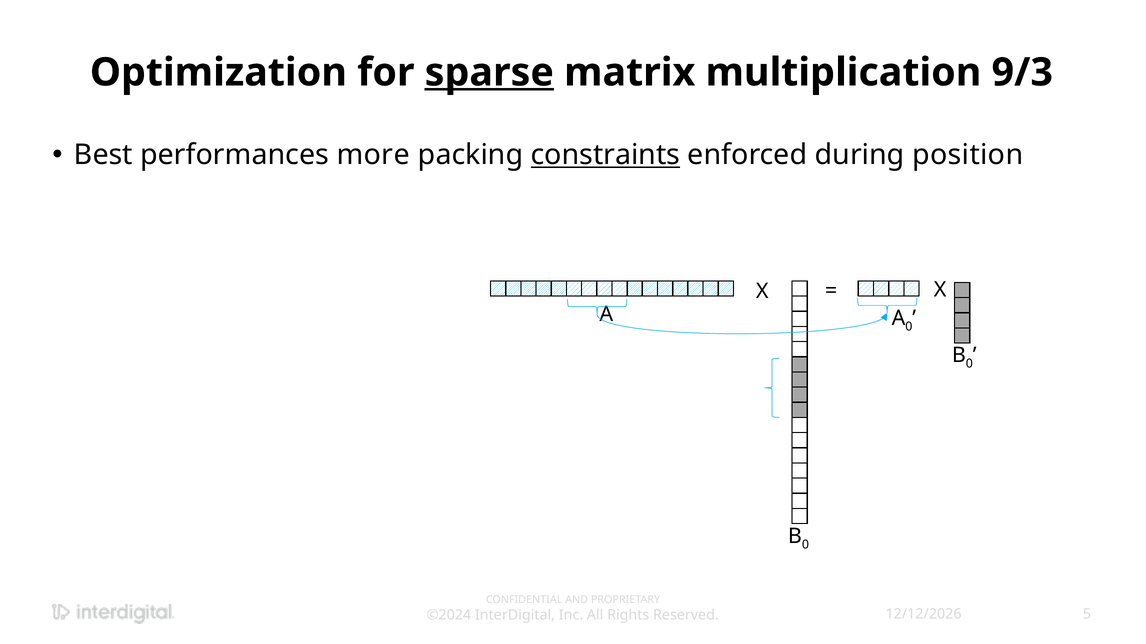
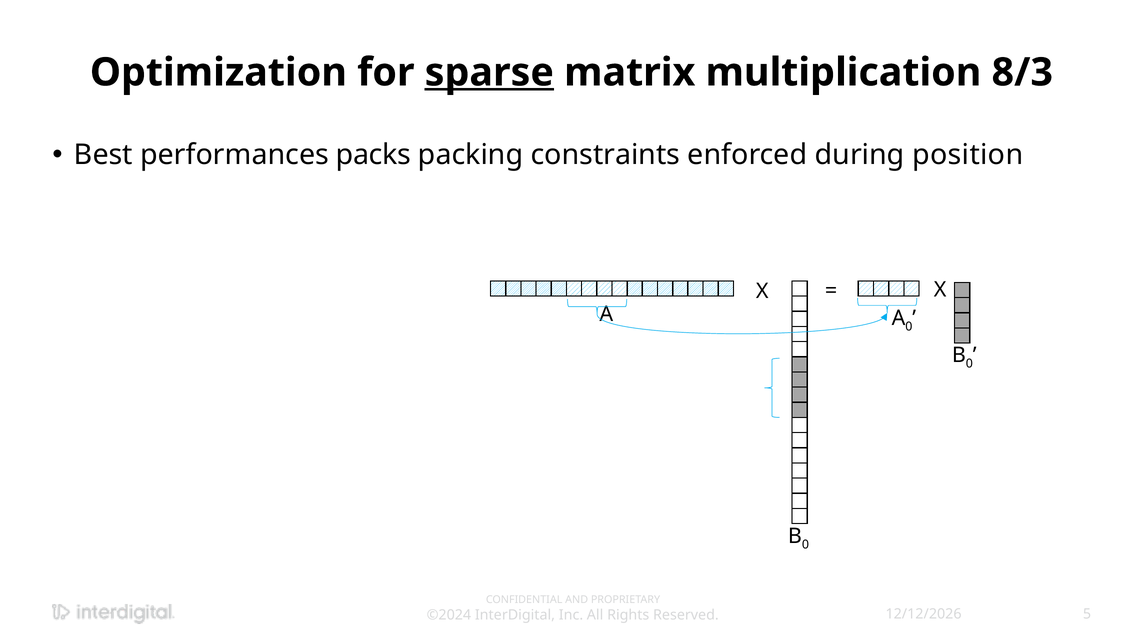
9/3: 9/3 -> 8/3 (1022, 73)
more: more -> packs (374, 155)
constraints underline: present -> none (605, 155)
